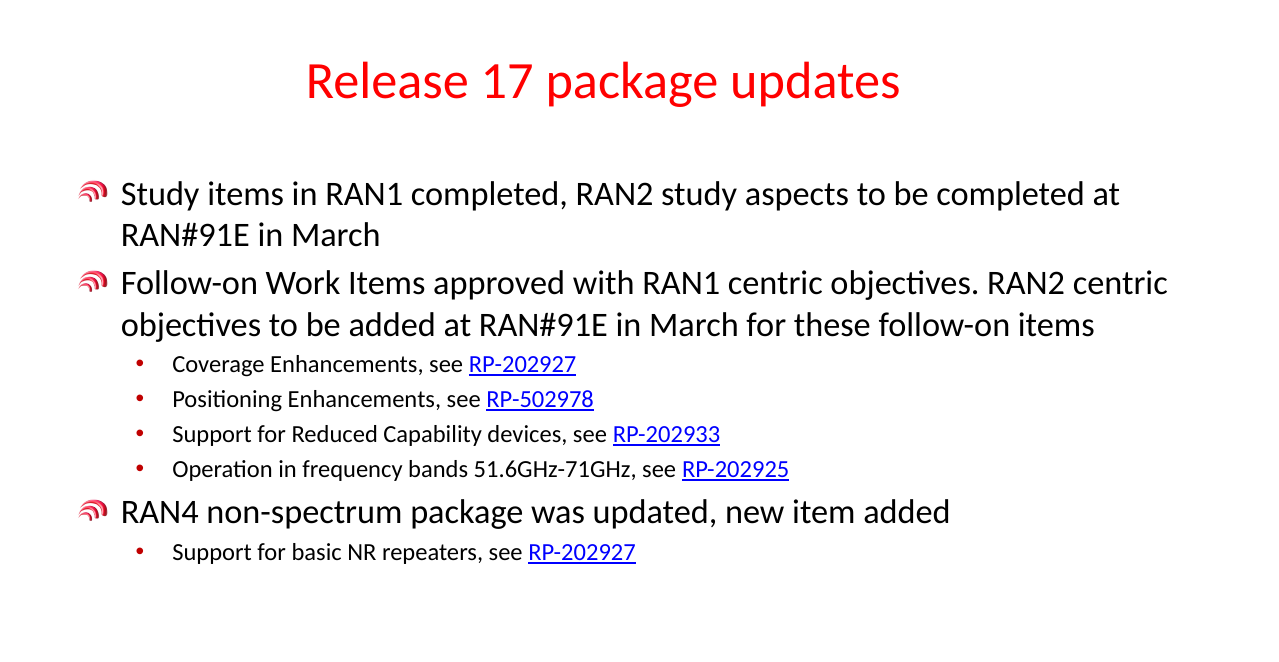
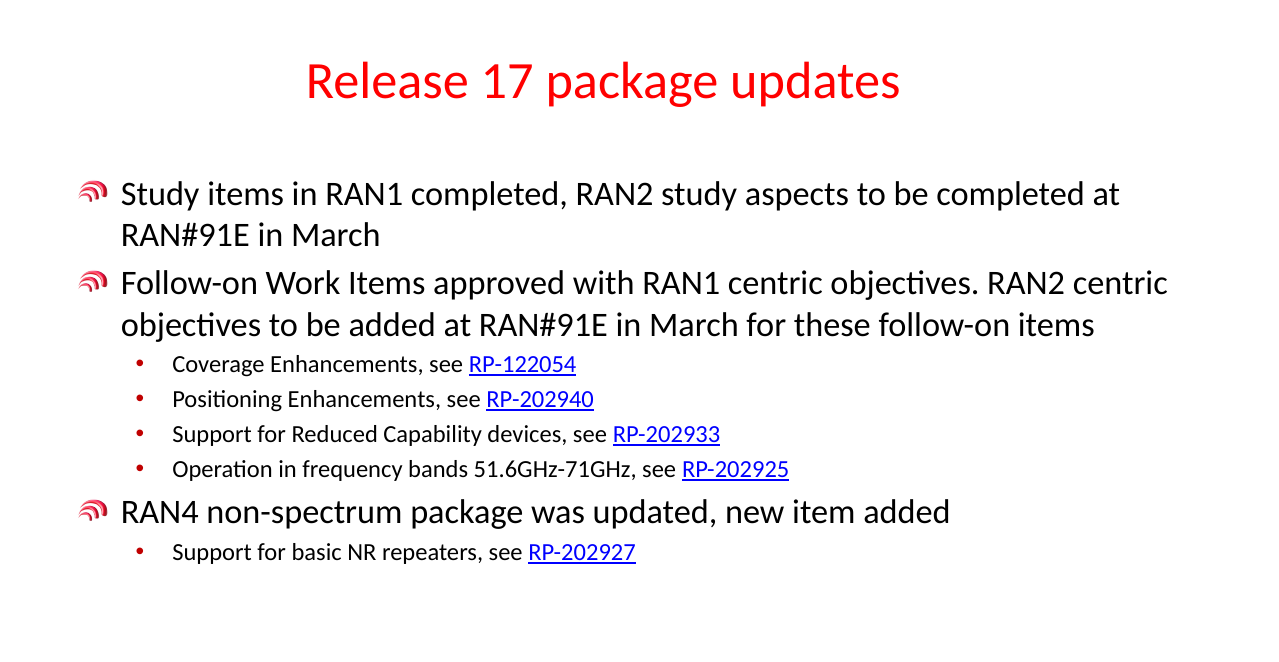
Enhancements see RP-202927: RP-202927 -> RP-122054 (523, 364)
RP-502978: RP-502978 -> RP-202940 (540, 399)
